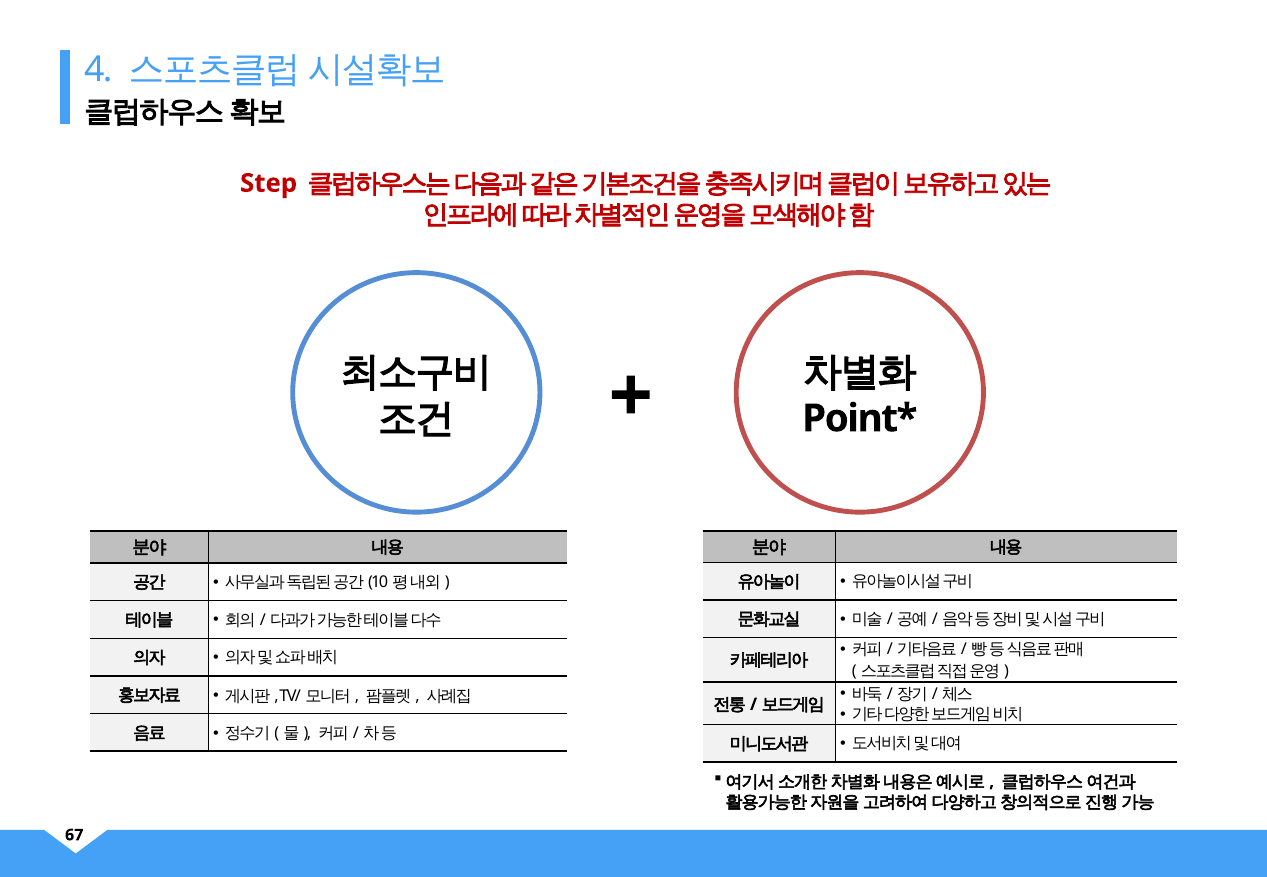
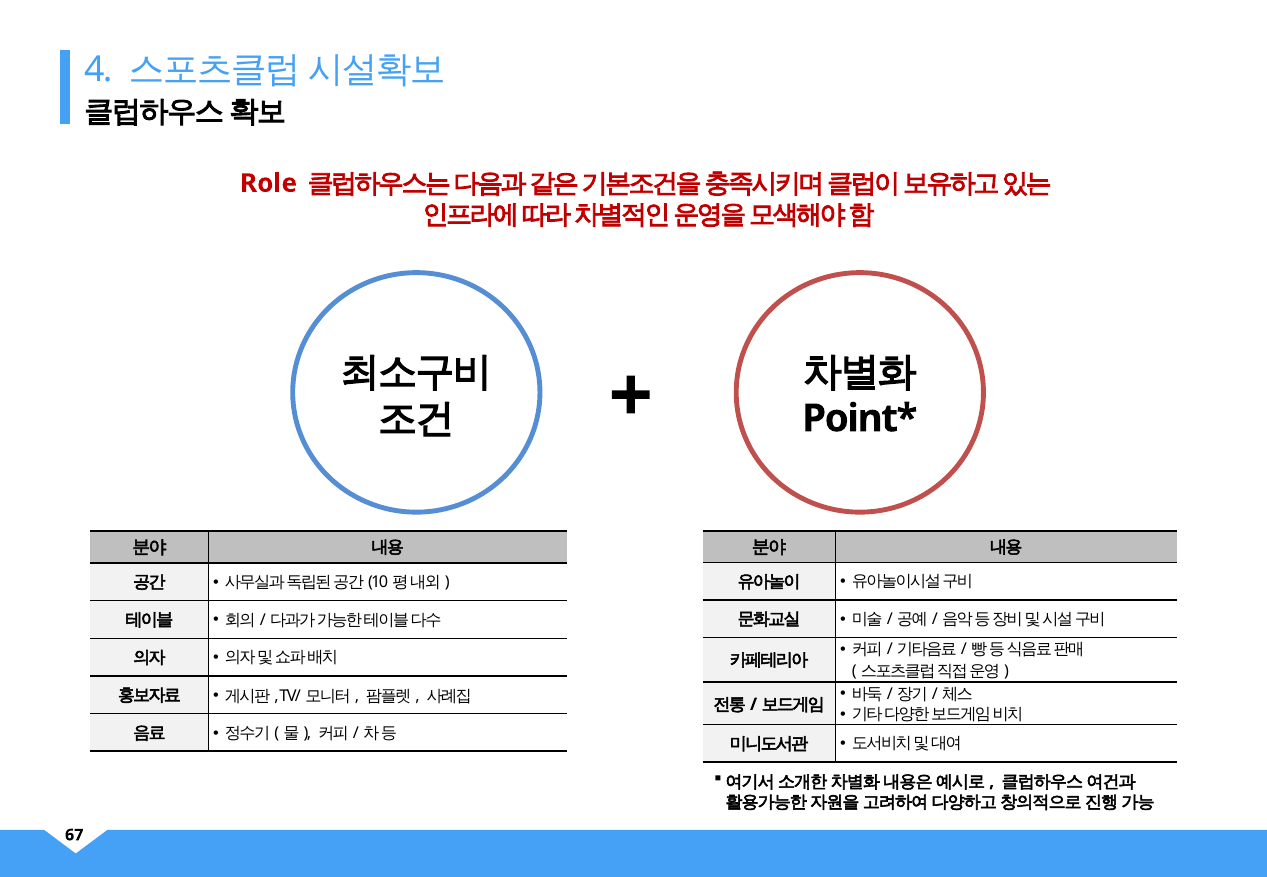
Step: Step -> Role (268, 183)
